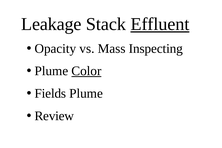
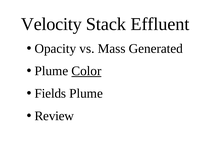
Leakage: Leakage -> Velocity (51, 24)
Effluent underline: present -> none (160, 24)
Inspecting: Inspecting -> Generated (156, 49)
